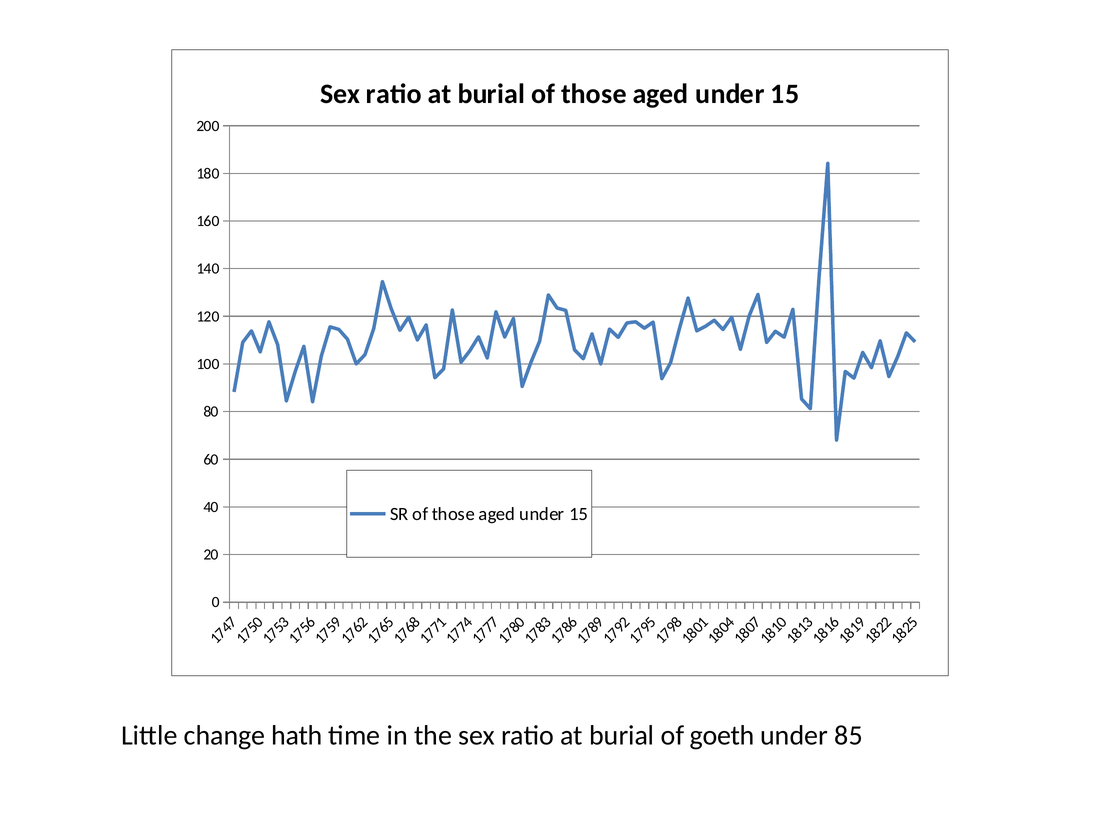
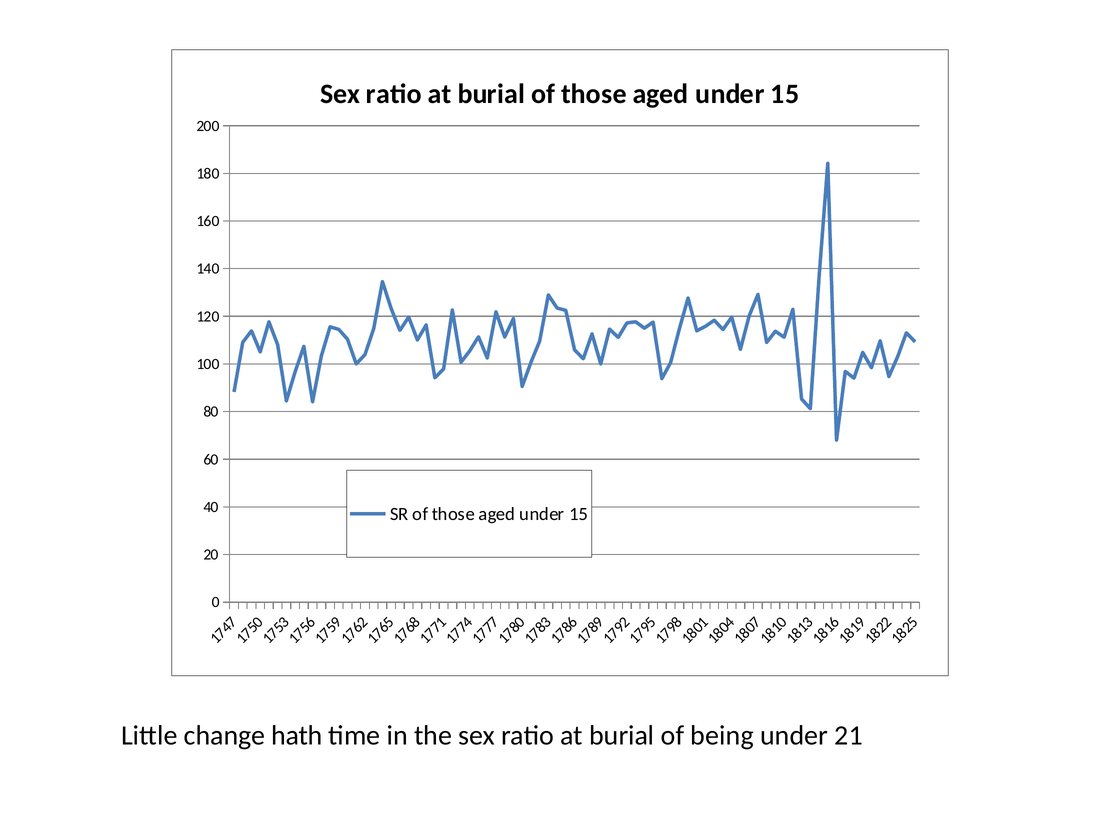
goeth: goeth -> being (722, 735)
85: 85 -> 21 (849, 735)
